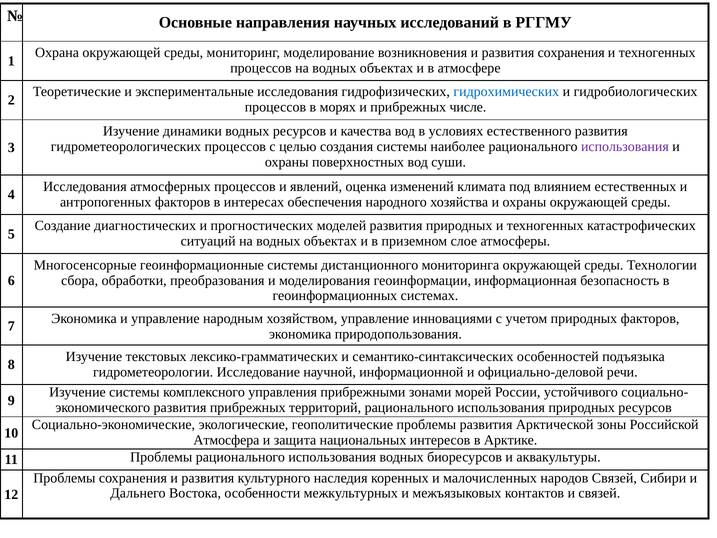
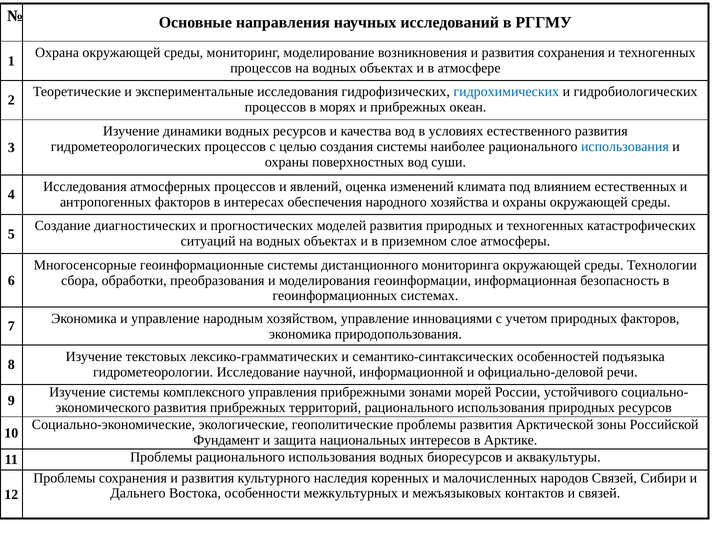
числе: числе -> океан (468, 107)
использования colour: purple -> blue (625, 146)
Атмосфера: Атмосфера -> Фундамент (226, 440)
